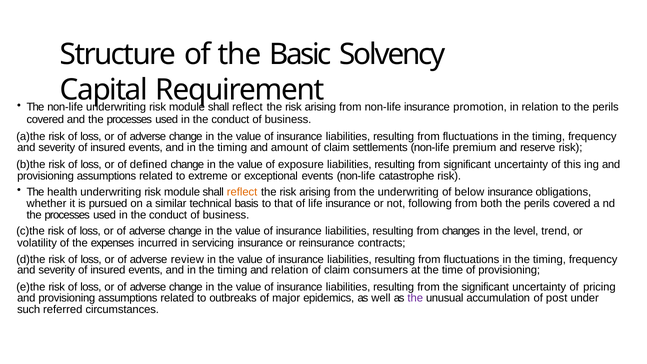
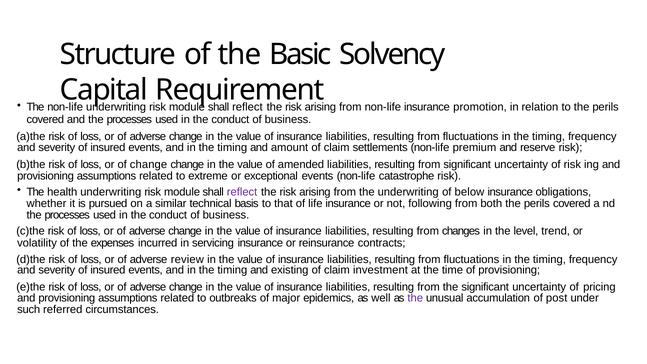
of defined: defined -> change (149, 164)
exposure: exposure -> amended (301, 164)
of this: this -> risk (572, 164)
reflect colour: orange -> purple (242, 192)
and relation: relation -> existing (290, 270)
consumers: consumers -> investment (380, 270)
